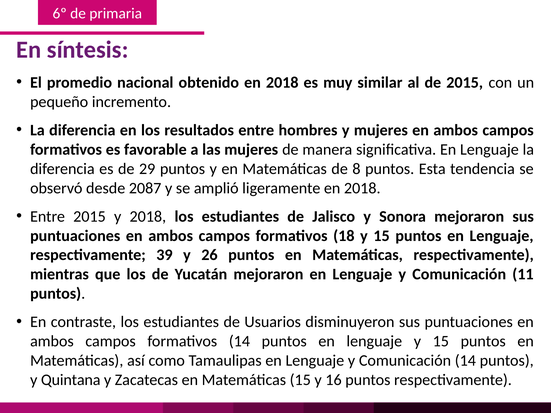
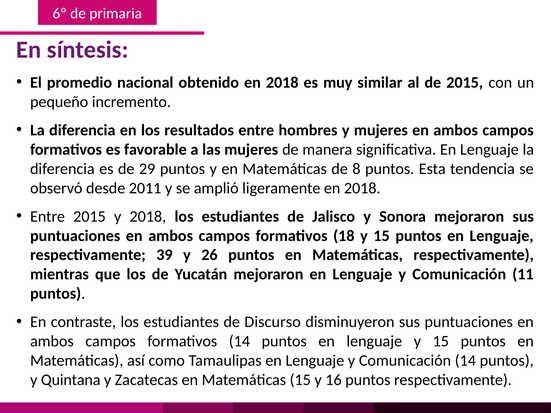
2087: 2087 -> 2011 (145, 188)
Usuarios: Usuarios -> Discurso (273, 322)
